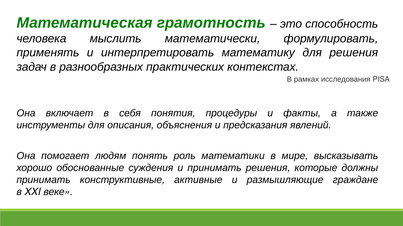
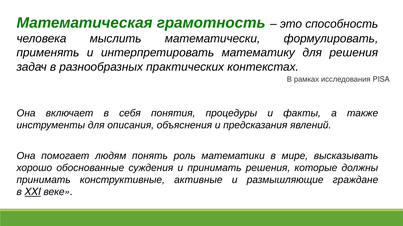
XXI underline: none -> present (33, 192)
